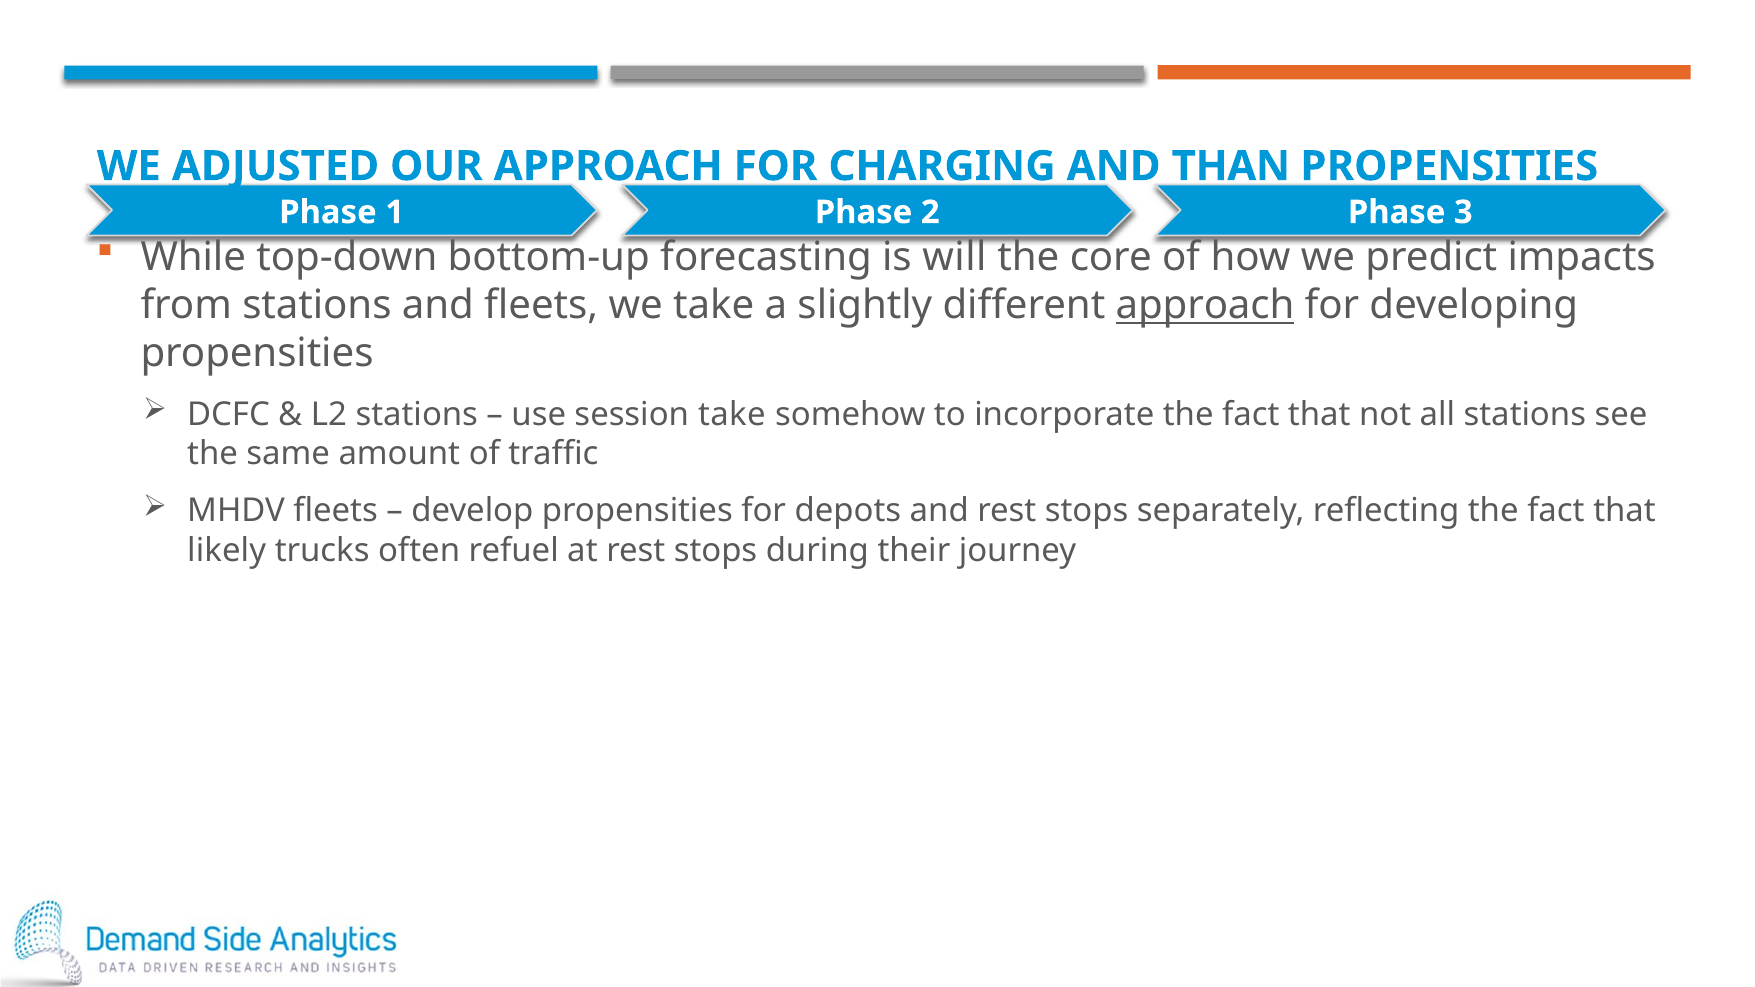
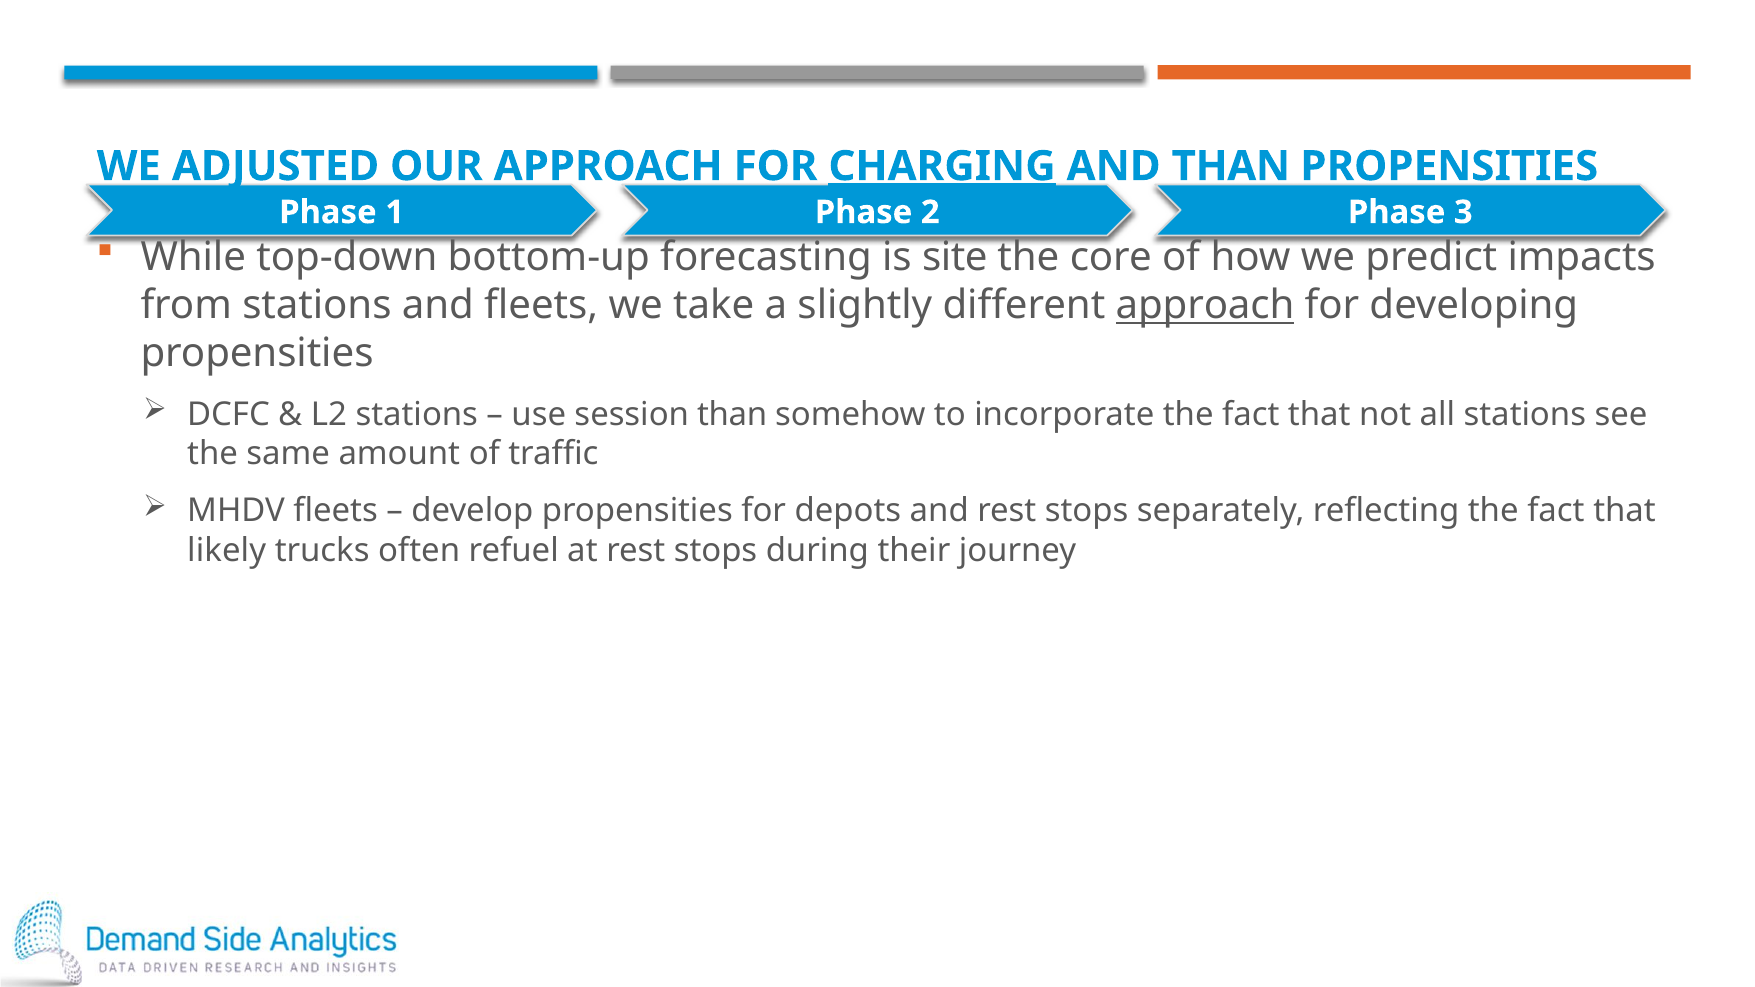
CHARGING underline: none -> present (942, 166)
will: will -> site (955, 257)
session take: take -> than (732, 415)
